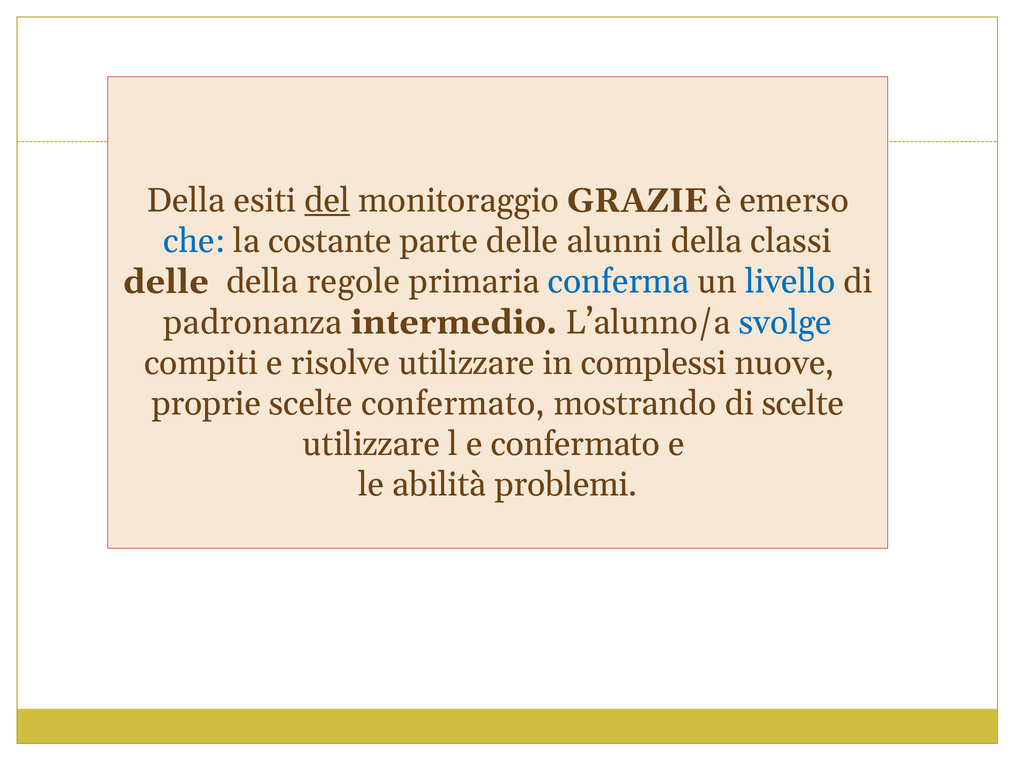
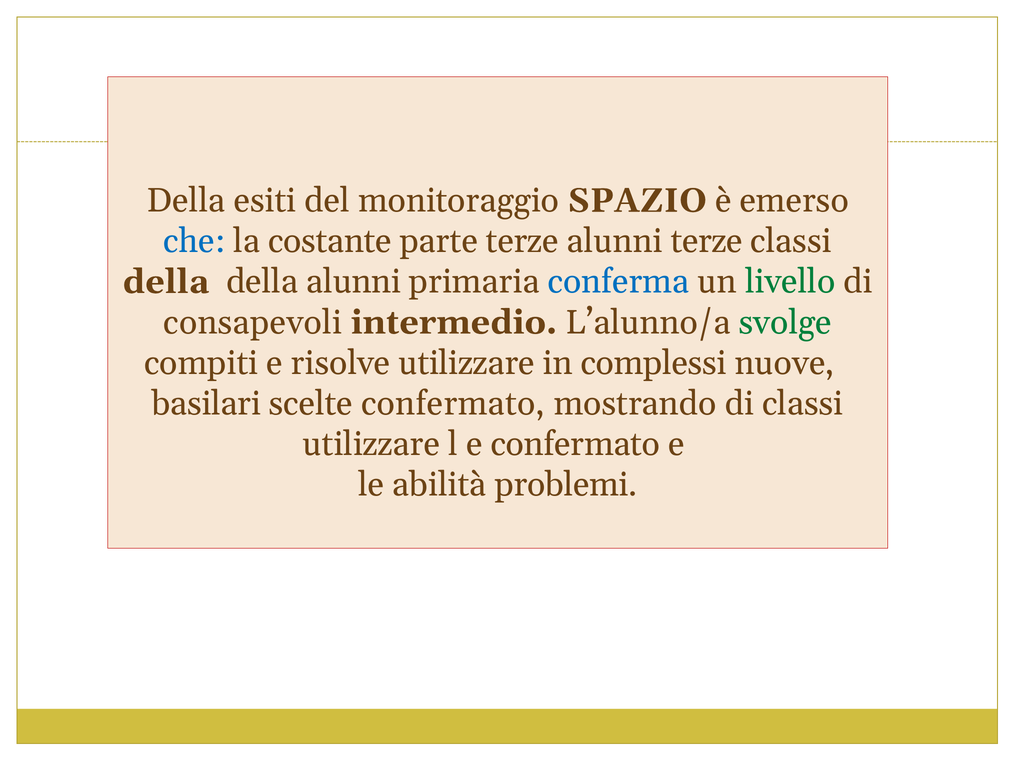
del underline: present -> none (327, 201)
GRAZIE: GRAZIE -> SPAZIO (637, 201)
parte delle: delle -> terze (522, 241)
alunni della: della -> terze (707, 241)
delle: delle -> della (166, 282)
della regole: regole -> alunni (354, 282)
livello colour: blue -> green (790, 282)
padronanza: padronanza -> consapevoli (253, 323)
svolge colour: blue -> green (785, 323)
proprie: proprie -> basilari (206, 404)
di scelte: scelte -> classi (803, 404)
